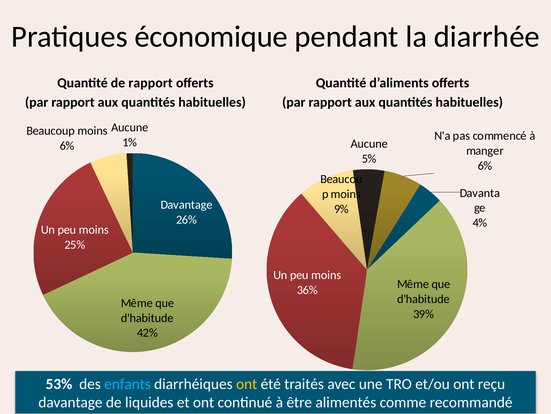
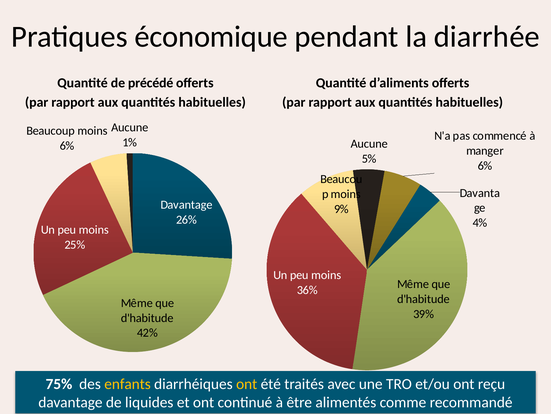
de rapport: rapport -> précédé (151, 83)
53%: 53% -> 75% (59, 383)
enfants colour: light blue -> yellow (128, 383)
